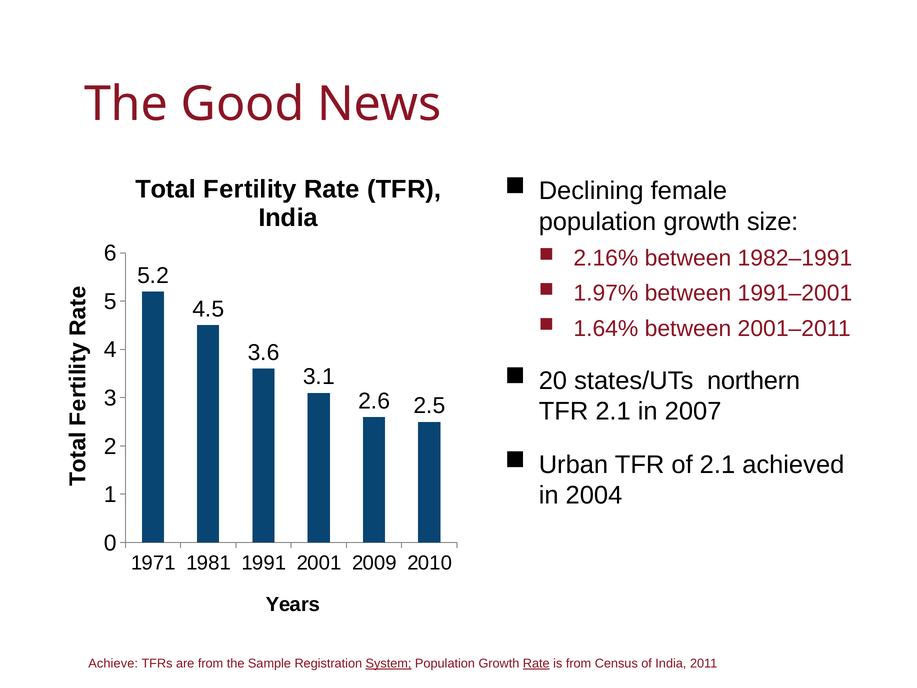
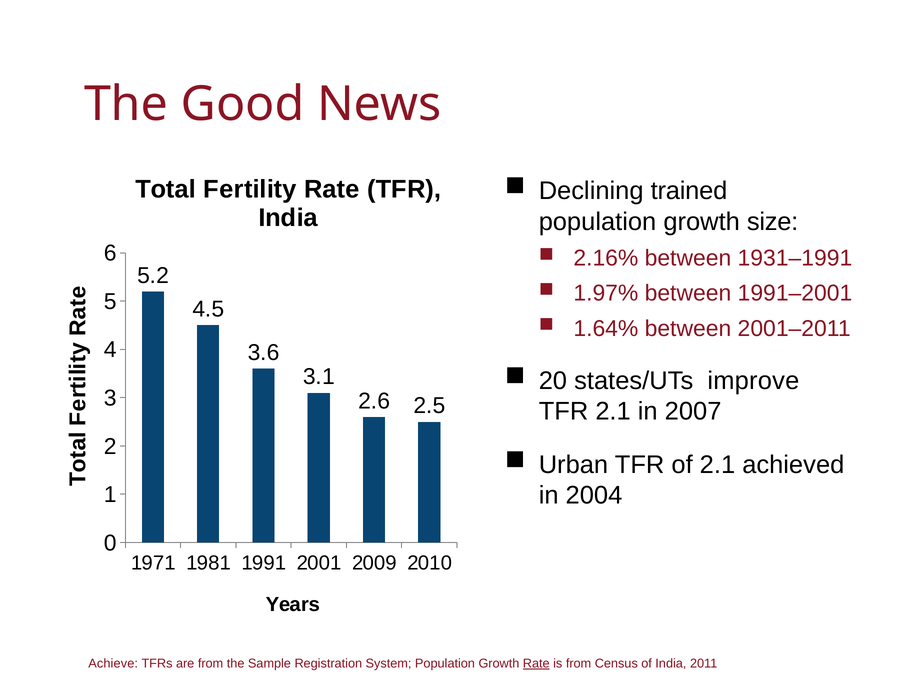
female: female -> trained (689, 191)
1982–1991: 1982–1991 -> 1931–1991 (795, 258)
northern: northern -> improve (753, 381)
System underline: present -> none (389, 663)
